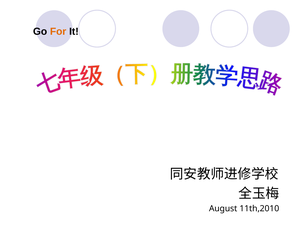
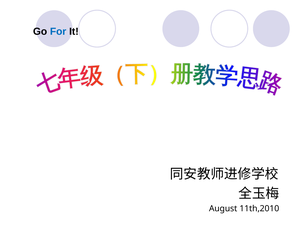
For colour: orange -> blue (58, 31)
